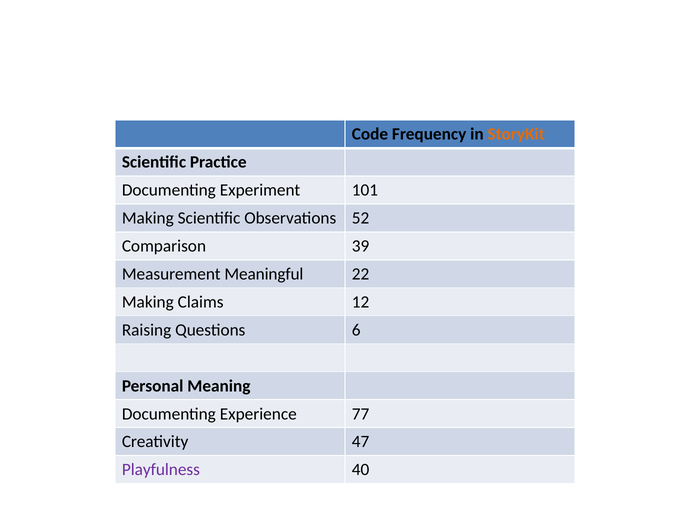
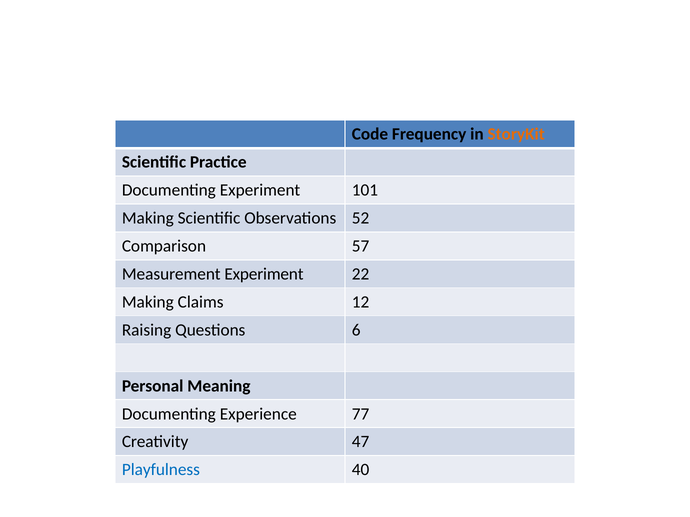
39: 39 -> 57 (361, 246)
Measurement Meaningful: Meaningful -> Experiment (264, 274)
Playfulness colour: purple -> blue (161, 470)
